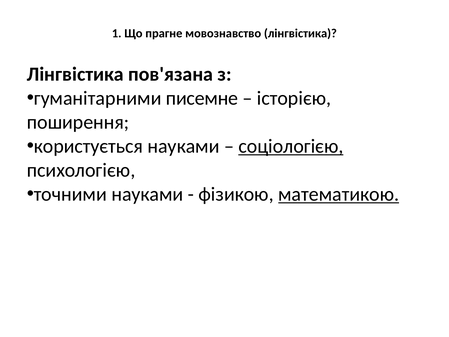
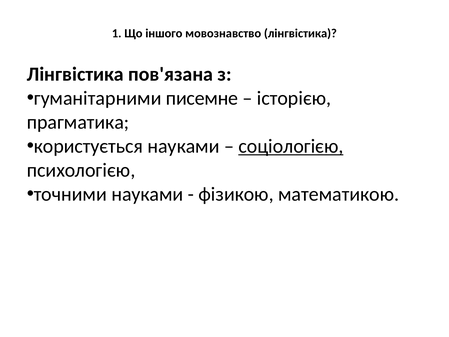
прагне: прагне -> іншого (164, 33)
поширення: поширення -> прагматика (78, 122)
математикою underline: present -> none (339, 194)
